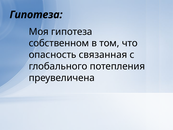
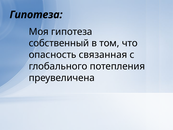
собственном: собственном -> собственный (59, 43)
